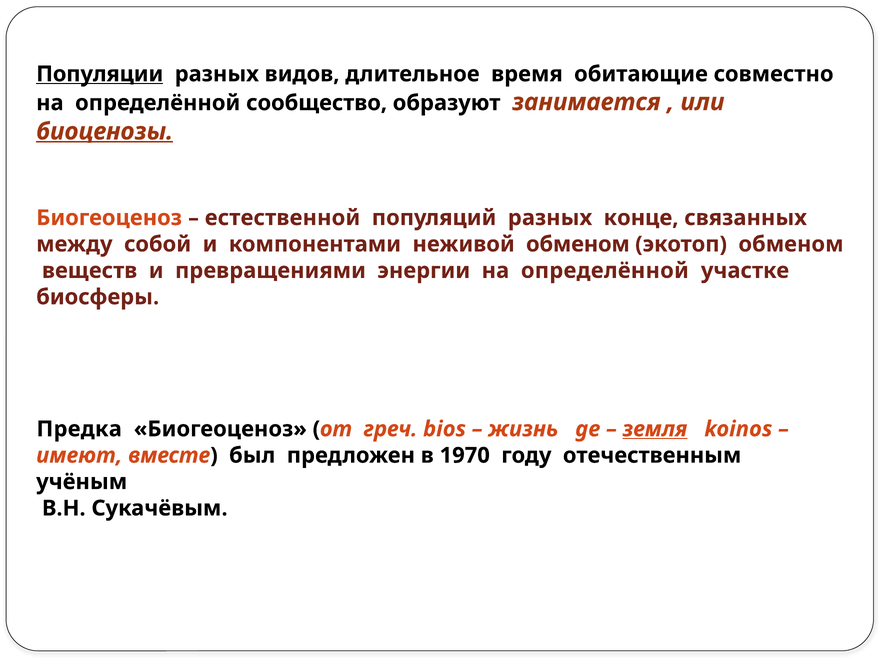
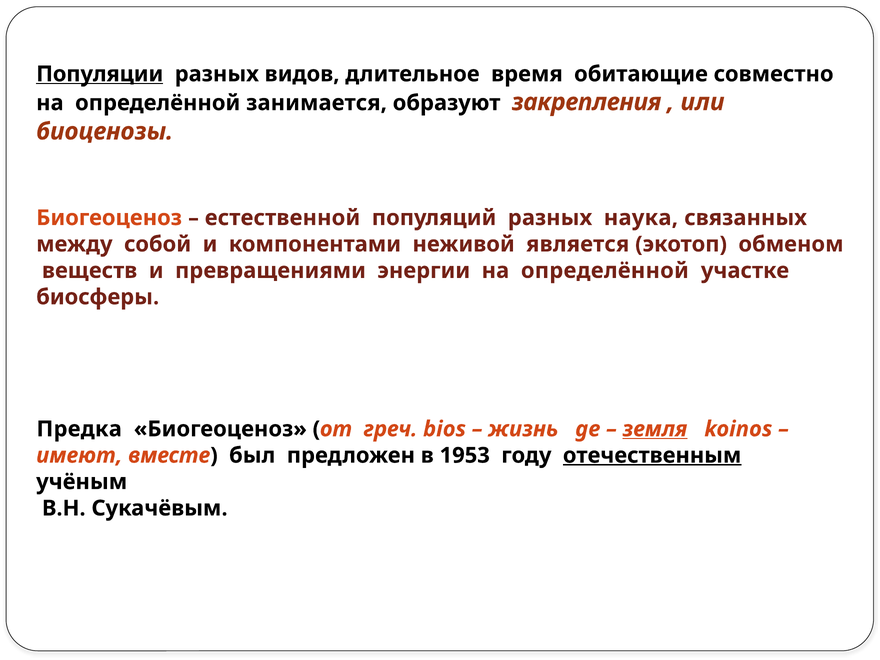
сообщество: сообщество -> занимается (317, 103)
занимается: занимается -> закрепления (586, 102)
биоценозы underline: present -> none (105, 131)
конце: конце -> наука (641, 218)
неживой обменом: обменом -> является (578, 244)
1970: 1970 -> 1953 (465, 455)
отечественным underline: none -> present (652, 455)
